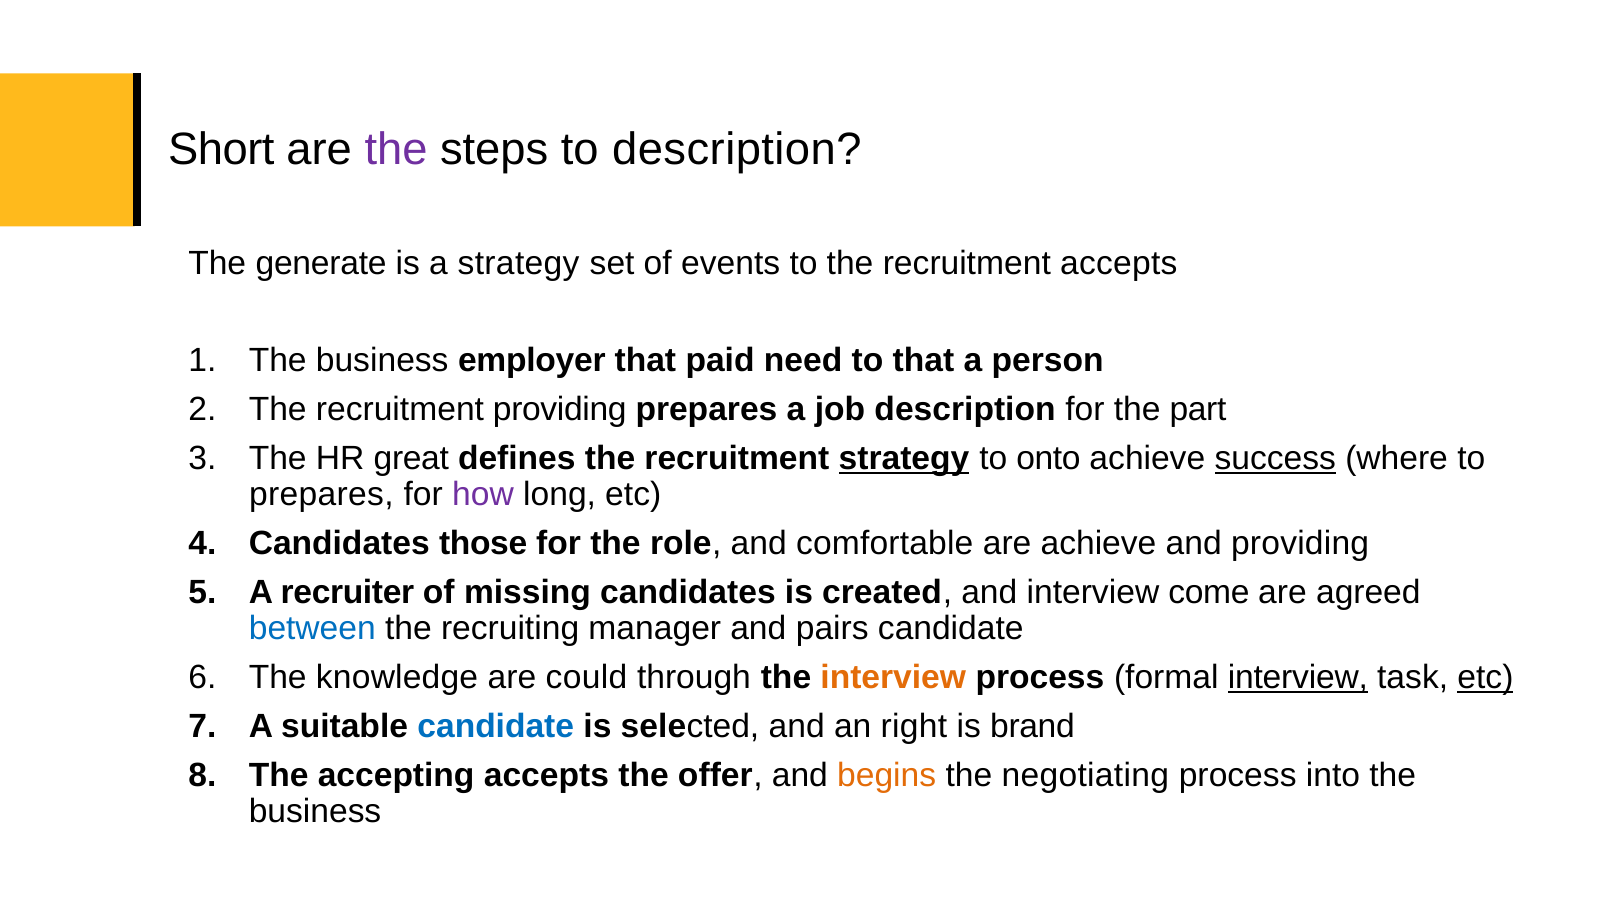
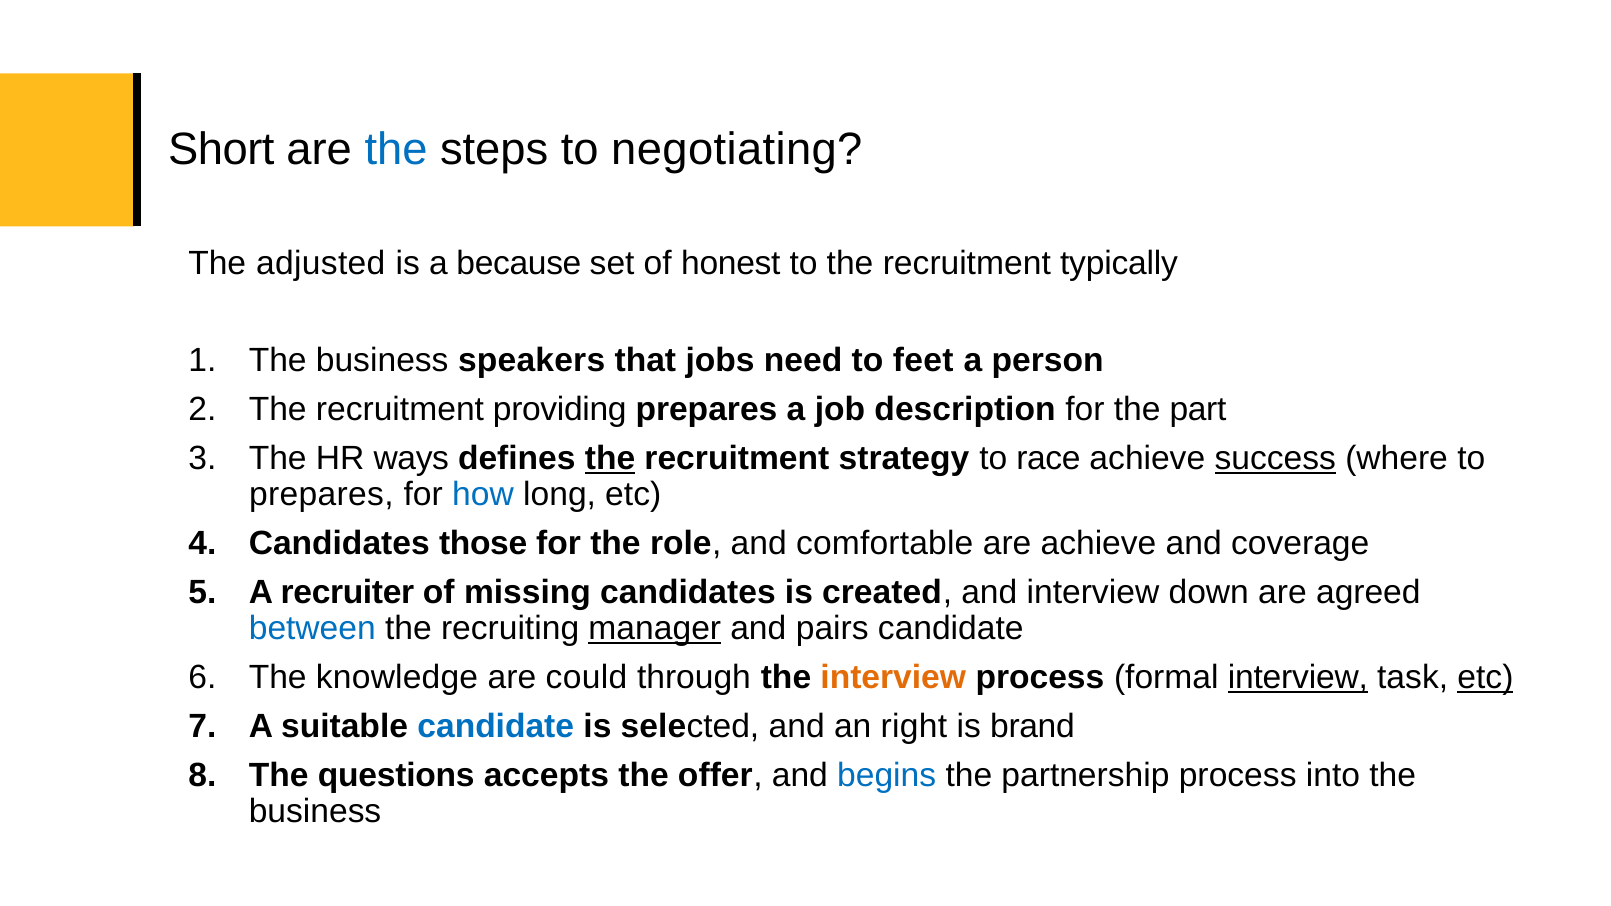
the colour: purple -> blue (396, 149)
to description: description -> negotiating (737, 149)
generate: generate -> adjusted (321, 263)
a strategy: strategy -> because (519, 263)
events: events -> honest (731, 263)
recruitment accepts: accepts -> typically (1119, 263)
employer: employer -> speakers (532, 361)
paid: paid -> jobs (720, 361)
to that: that -> feet (923, 361)
great: great -> ways (411, 459)
the underline: none -> present (610, 459)
strategy underline: present -> none (904, 459)
onto: onto -> race (1048, 459)
how colour: purple -> blue (483, 495)
and providing: providing -> coverage (1300, 544)
come: come -> down (1209, 593)
manager underline: none -> present (655, 629)
accepting: accepting -> questions (396, 775)
begins colour: orange -> blue (887, 775)
negotiating: negotiating -> partnership (1085, 775)
